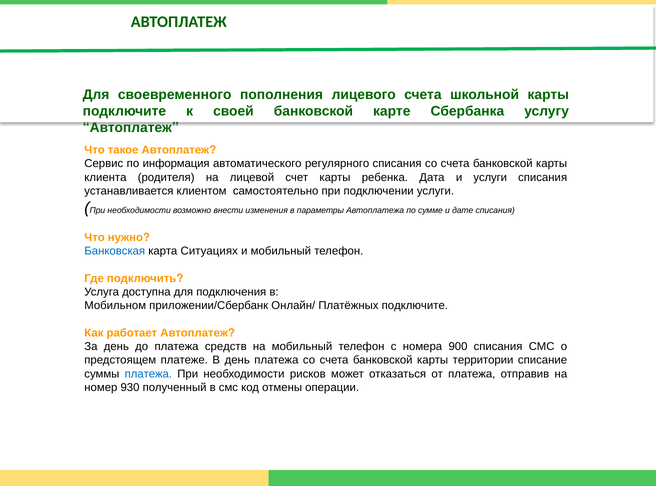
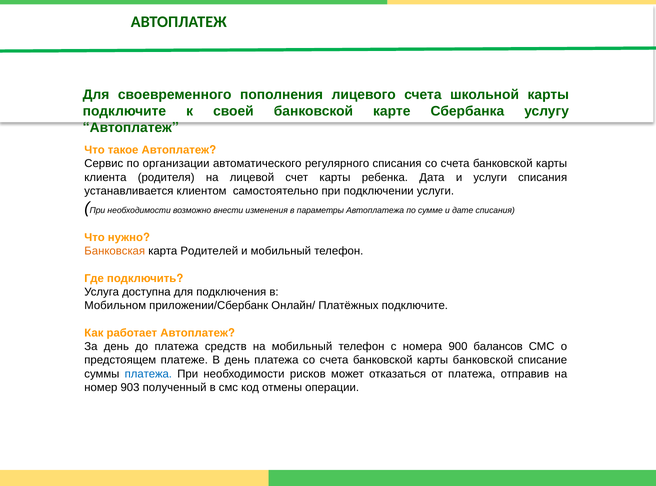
информация: информация -> организации (176, 164)
Банковская colour: blue -> orange (115, 251)
Ситуациях: Ситуациях -> Родителей (209, 251)
900 списания: списания -> балансов (498, 347)
карты территории: территории -> банковской (483, 360)
930: 930 -> 903 (130, 388)
